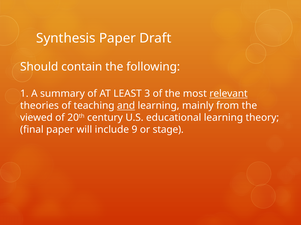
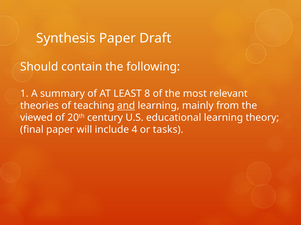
3: 3 -> 8 (147, 94)
relevant underline: present -> none (229, 94)
9: 9 -> 4 (134, 130)
stage: stage -> tasks (168, 130)
